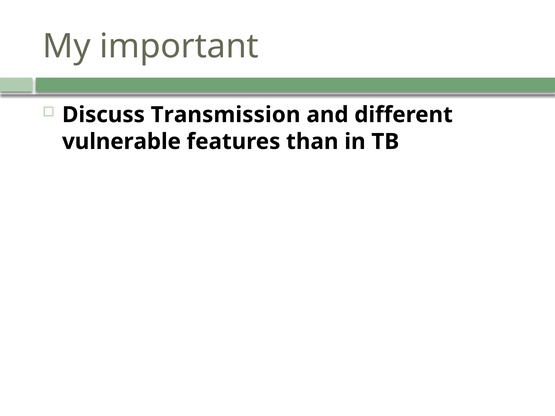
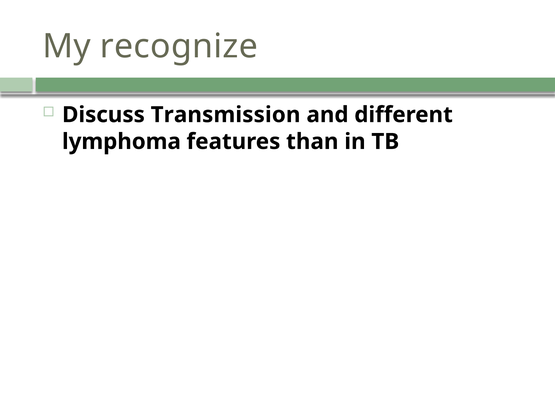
important: important -> recognize (179, 46)
vulnerable: vulnerable -> lymphoma (121, 142)
